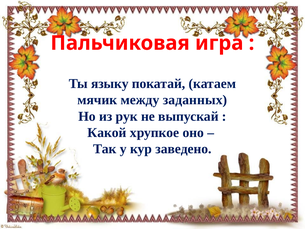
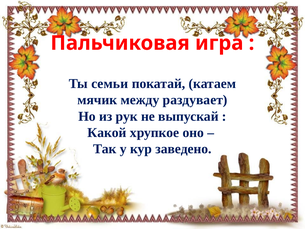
языку: языку -> семьи (110, 84)
заданных: заданных -> раздувает (195, 100)
